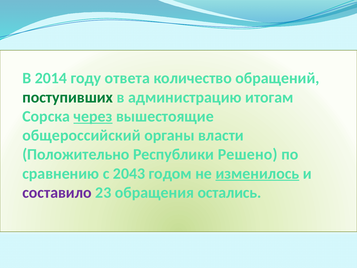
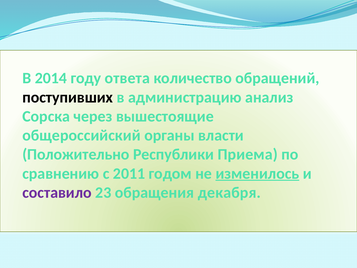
поступивших colour: green -> black (68, 97)
итогам: итогам -> анализ (269, 97)
через underline: present -> none (93, 116)
Решено: Решено -> Приема (248, 154)
2043: 2043 -> 2011 (129, 173)
остались: остались -> декабря (229, 192)
